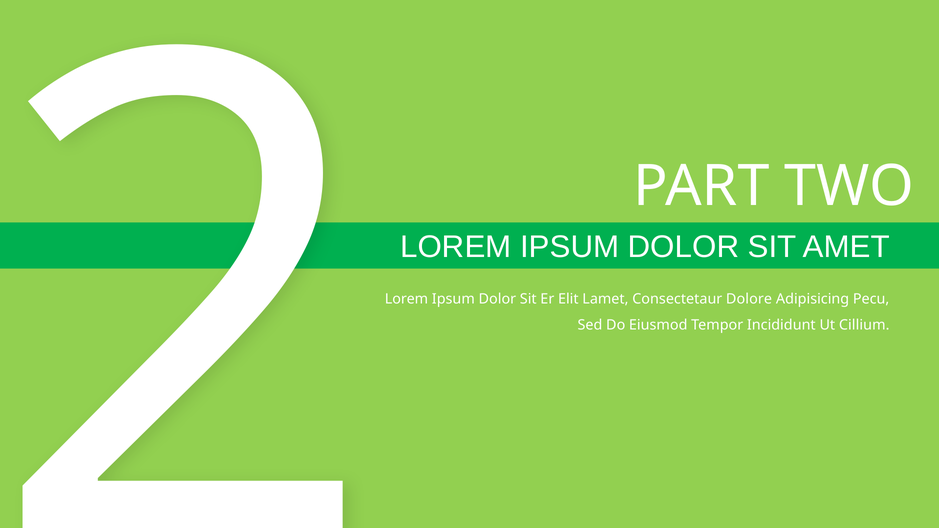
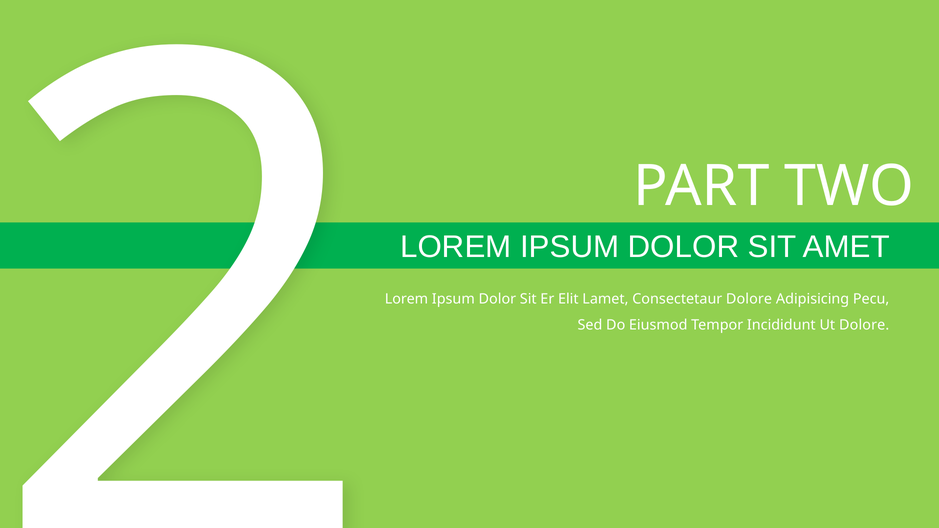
Ut Cillium: Cillium -> Dolore (864, 325)
